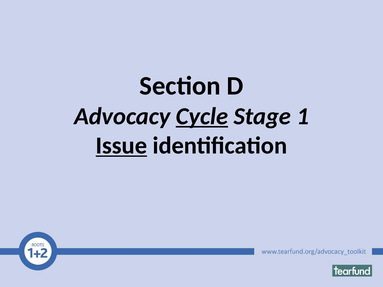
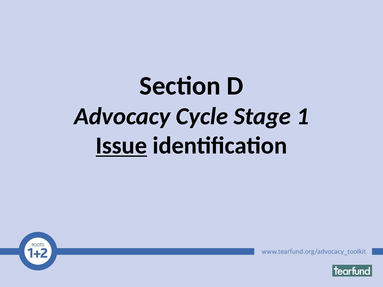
Cycle underline: present -> none (202, 116)
